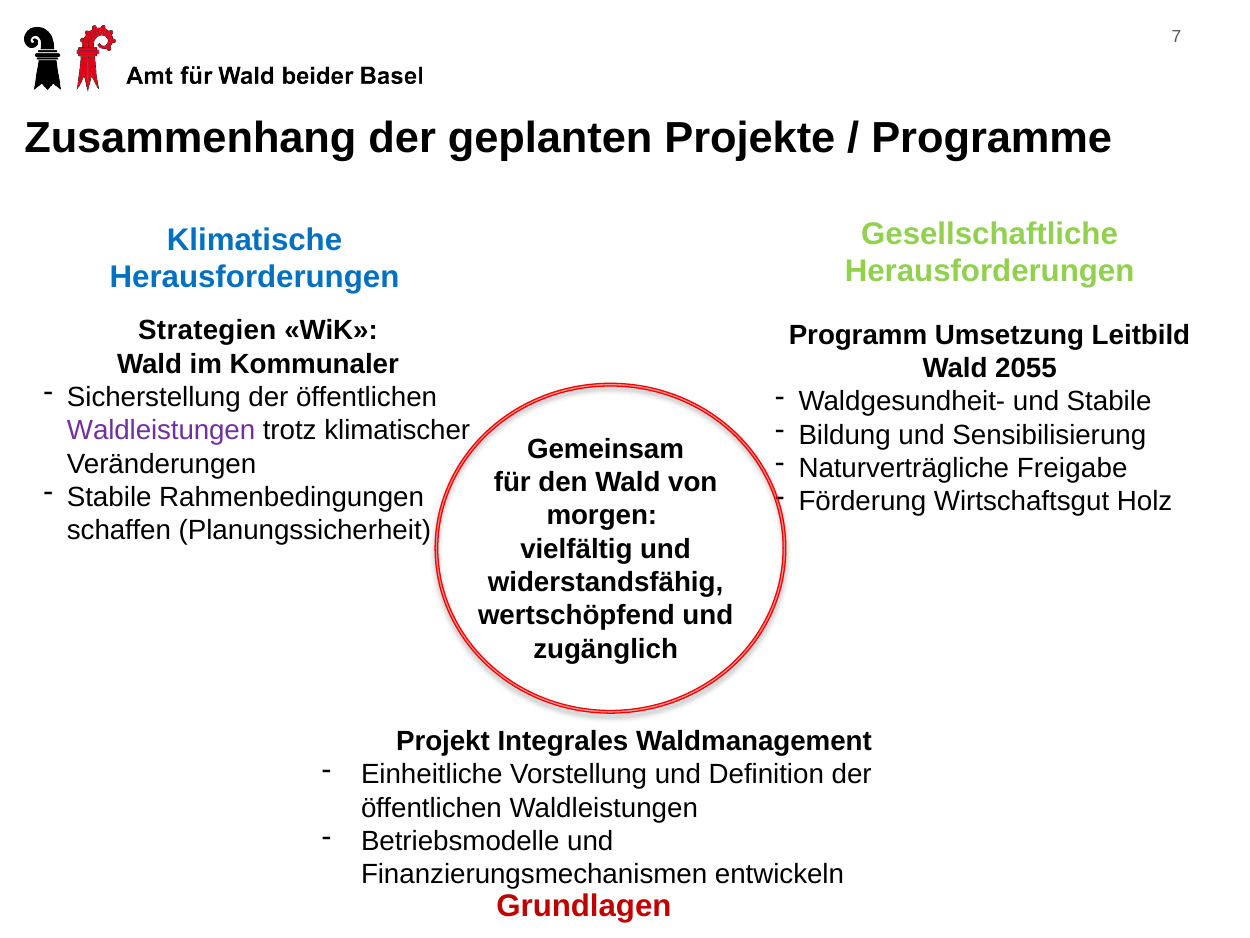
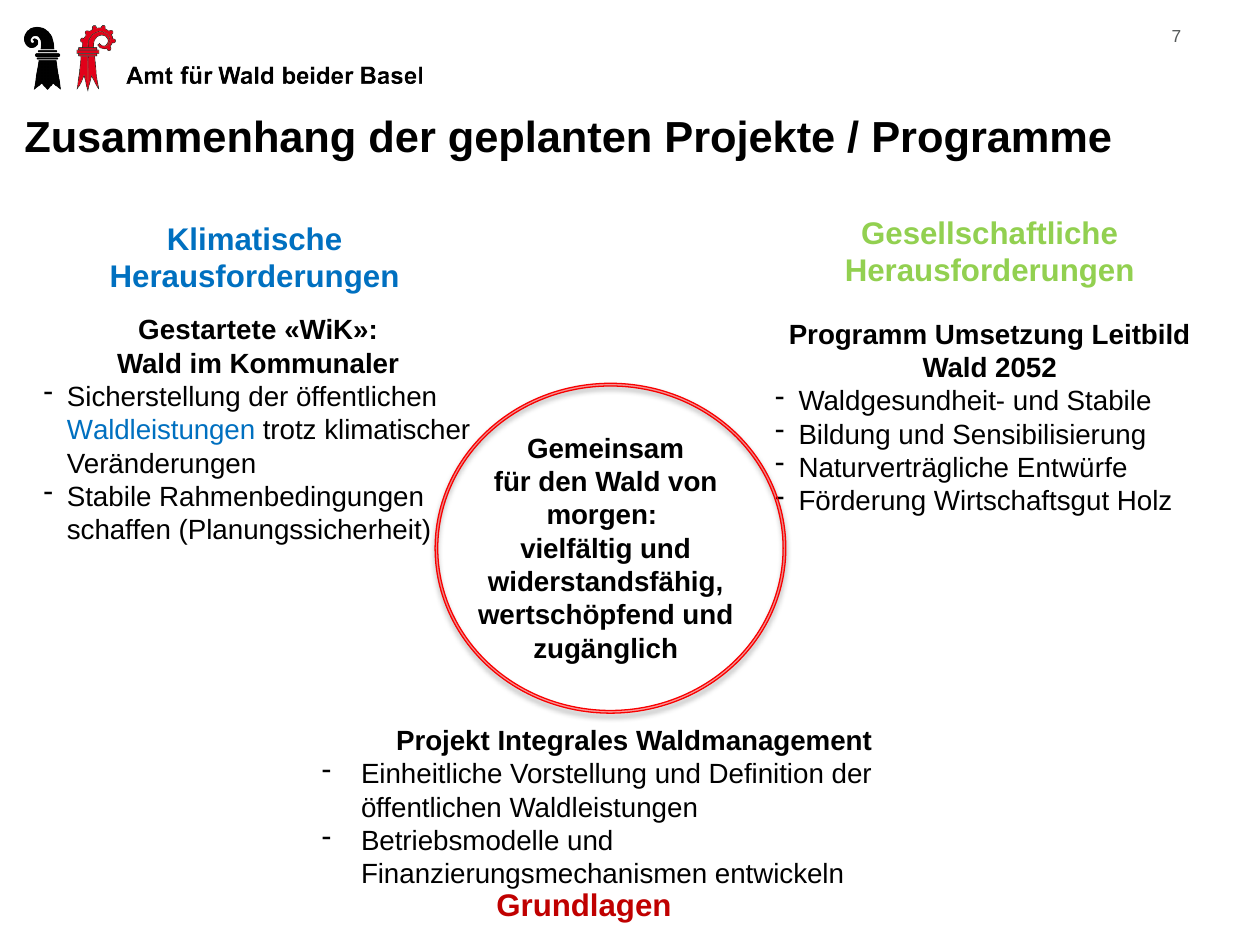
Strategien: Strategien -> Gestartete (207, 331)
2055: 2055 -> 2052 (1026, 368)
Waldleistungen colour: purple -> blue (161, 430)
Freigabe: Freigabe -> Entwürfe (1072, 468)
